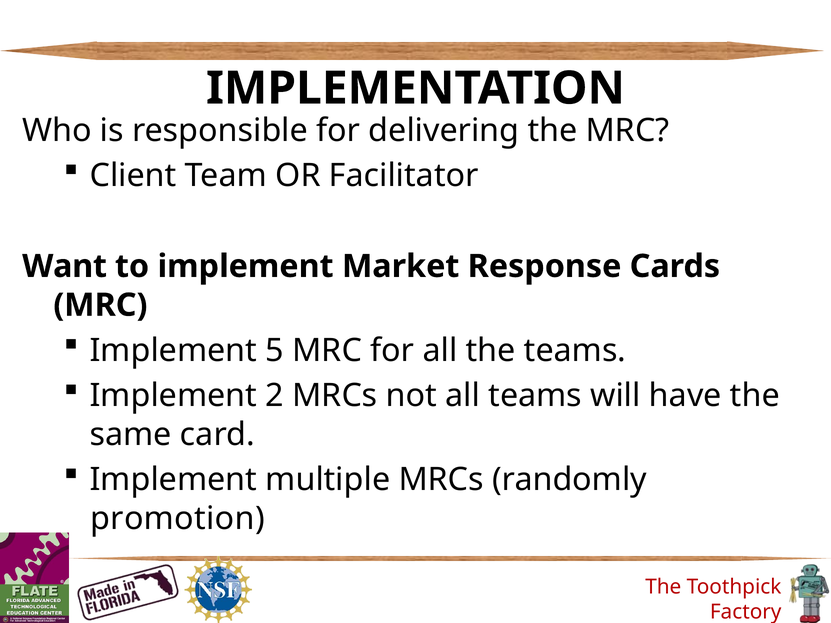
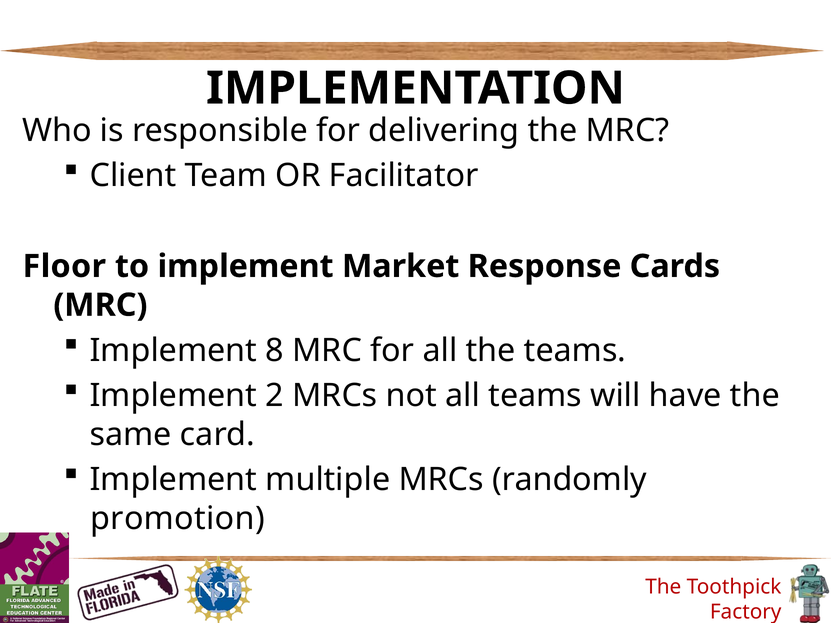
Want: Want -> Floor (64, 266)
5: 5 -> 8 (275, 350)
